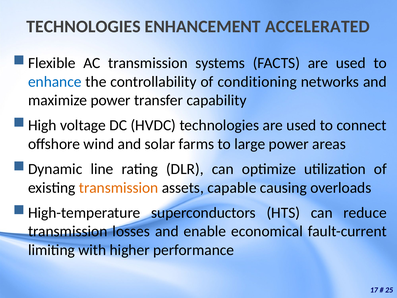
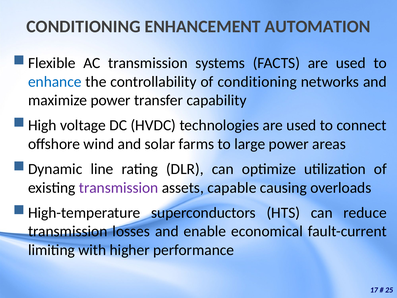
TECHNOLOGIES: TECHNOLOGIES -> CONDITIONING (83, 26)
ACCELERATED: ACCELERATED -> AUTOMATION (318, 26)
transmission colour: orange -> purple (119, 187)
